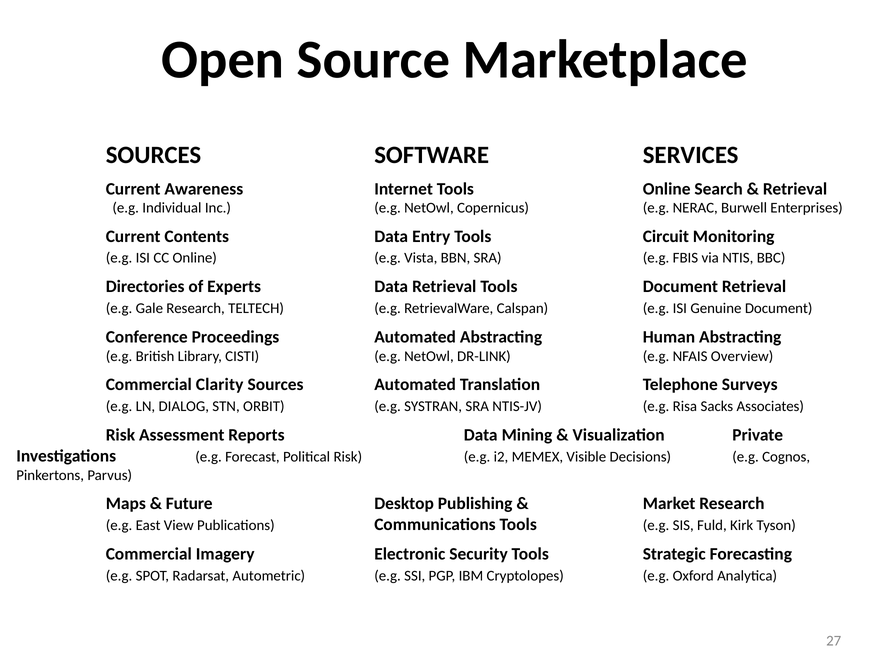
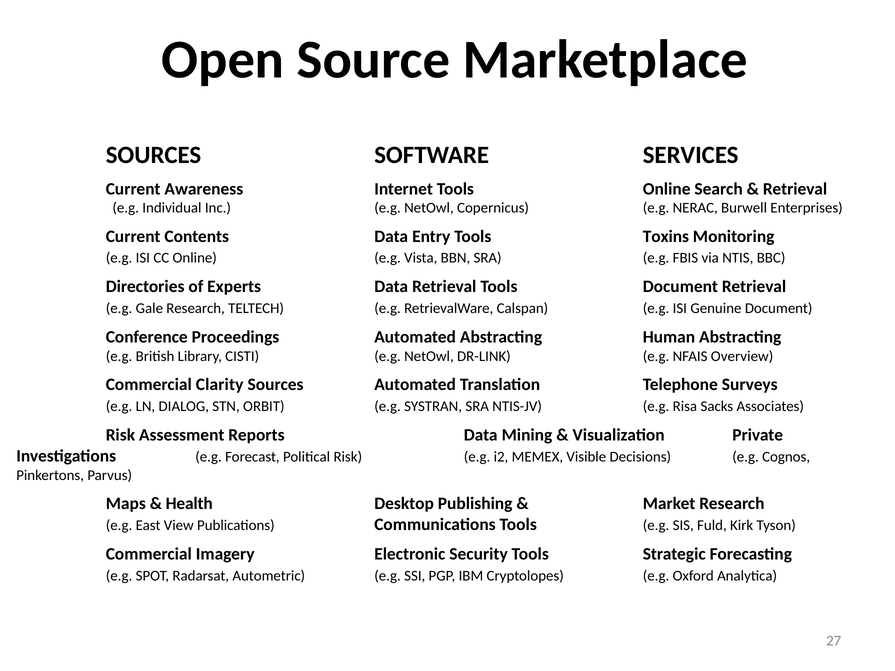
Circuit: Circuit -> Toxins (666, 236)
Future: Future -> Health (189, 504)
